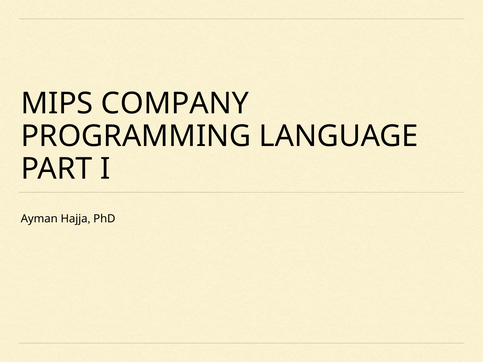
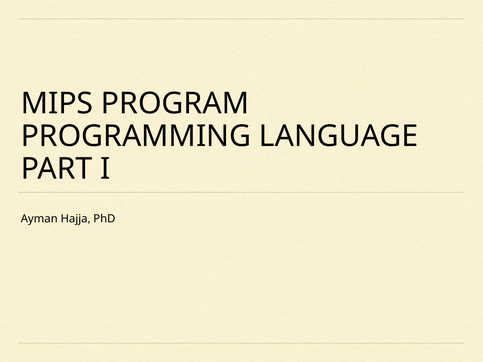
COMPANY: COMPANY -> PROGRAM (175, 104)
